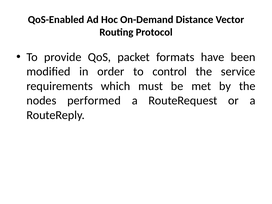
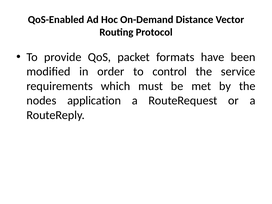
performed: performed -> application (94, 101)
